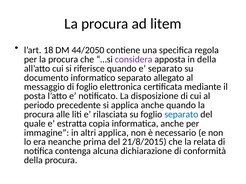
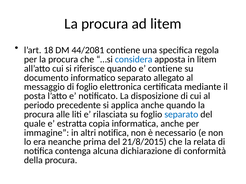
44/2050: 44/2050 -> 44/2081 (88, 50)
considera colour: purple -> blue (134, 60)
in della: della -> litem (207, 60)
e separato: separato -> contiene (165, 69)
altri applica: applica -> notifica (113, 133)
